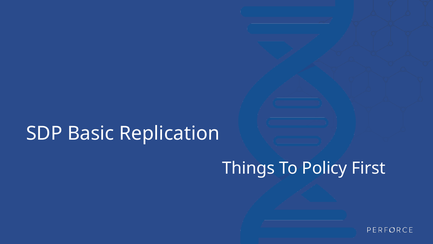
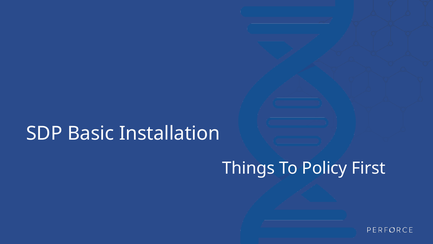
Replication: Replication -> Installation (170, 133)
